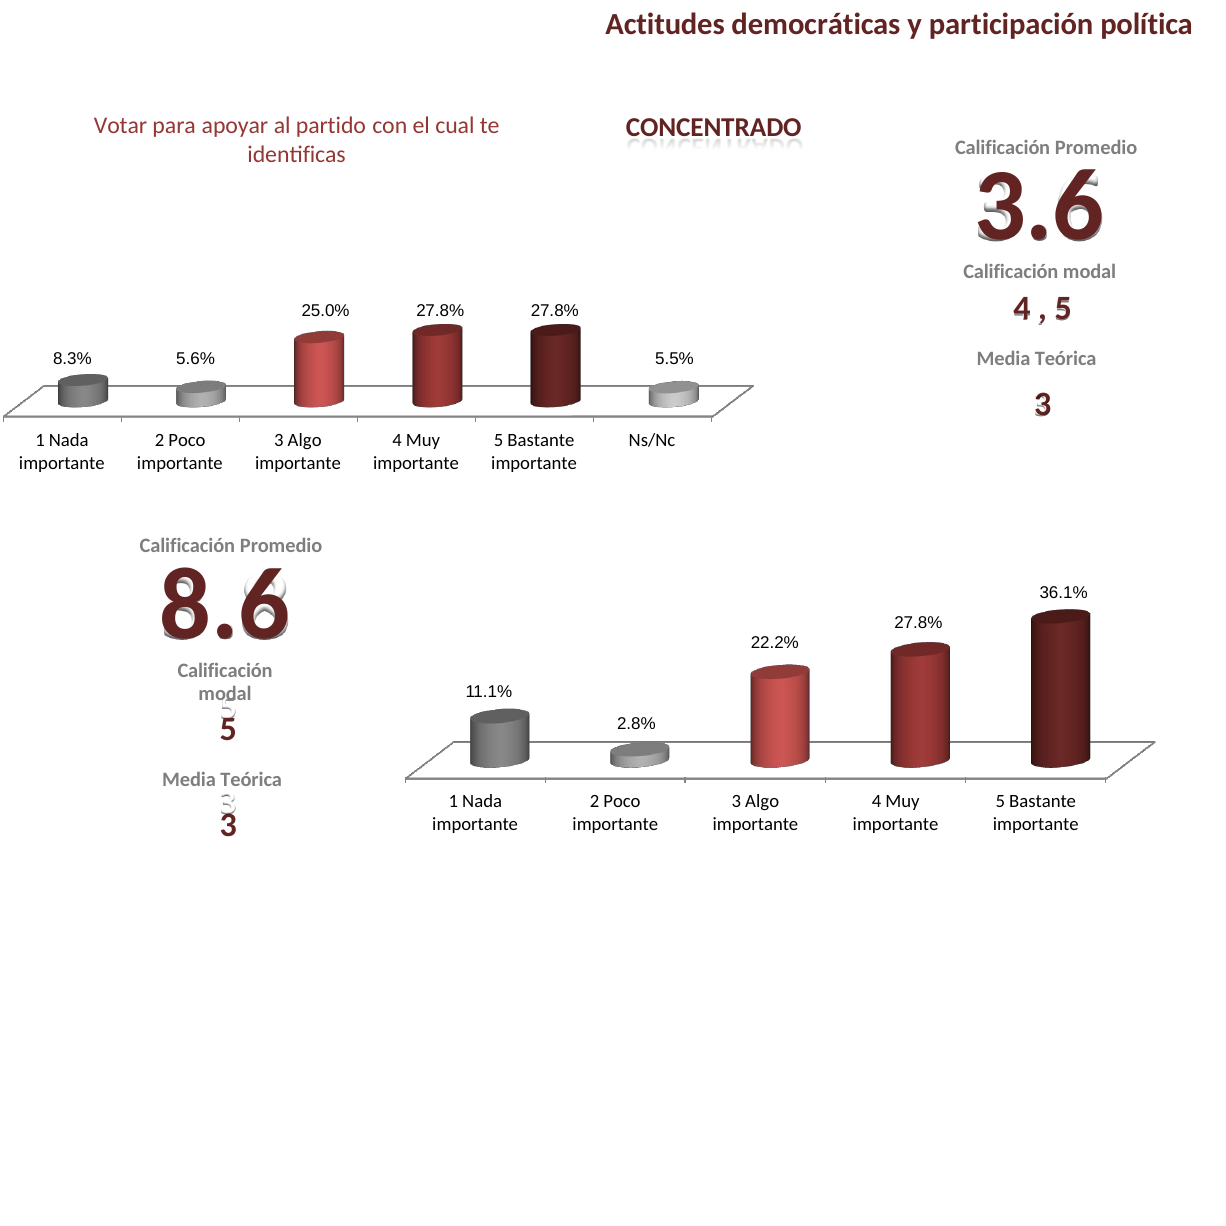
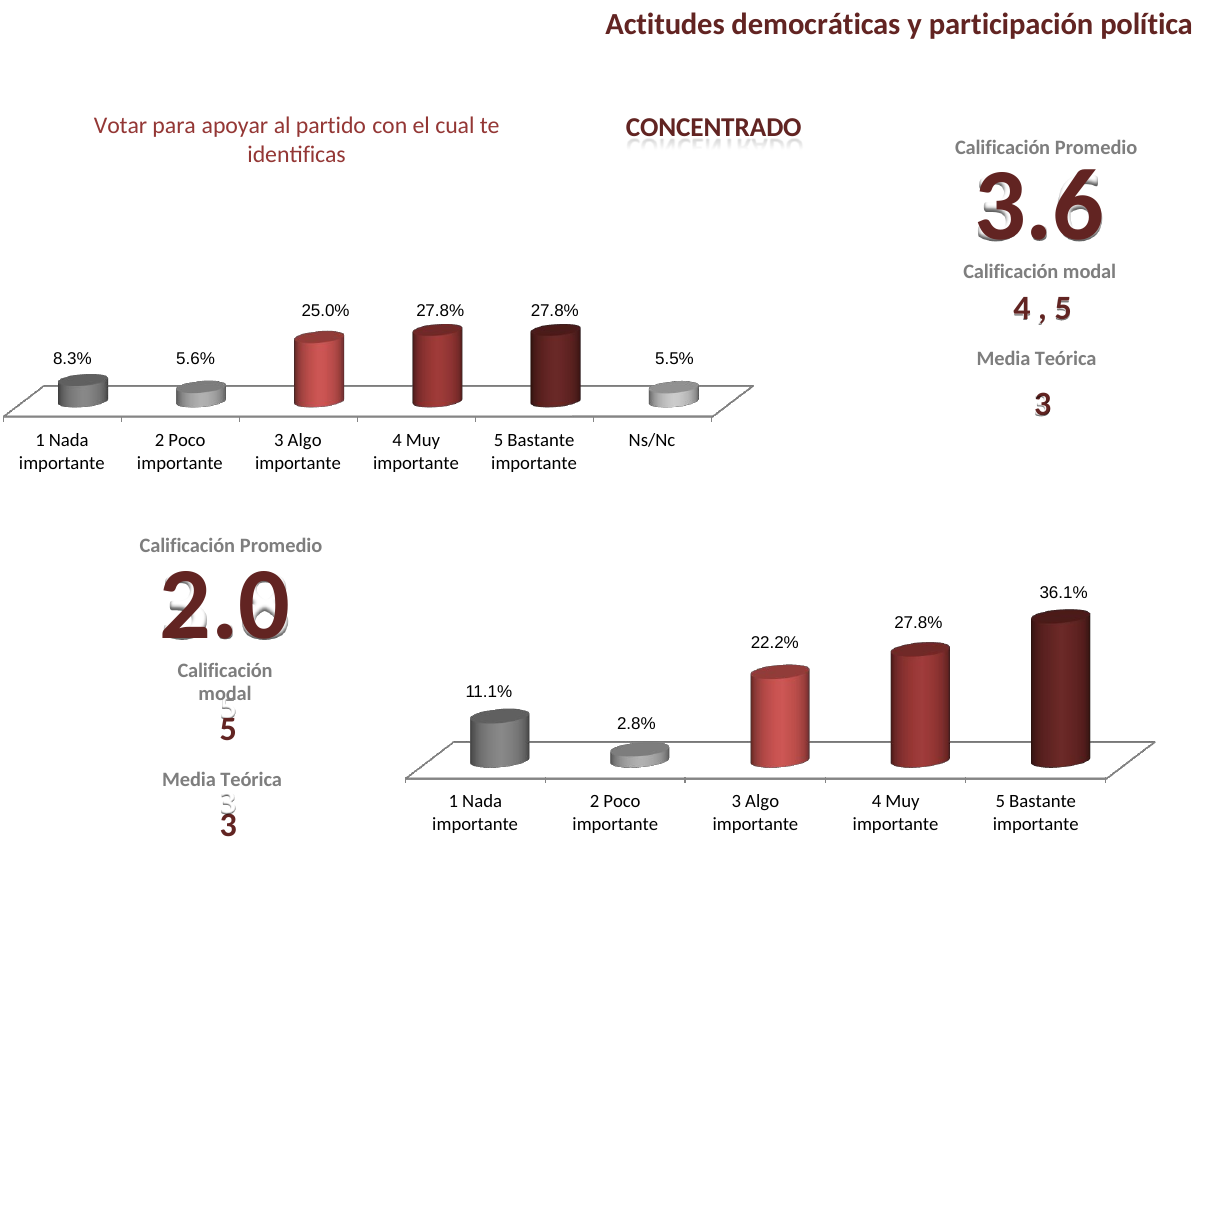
8.6: 8.6 -> 2.0 (225, 605)
